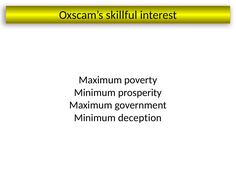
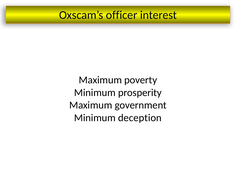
skillful: skillful -> officer (122, 15)
